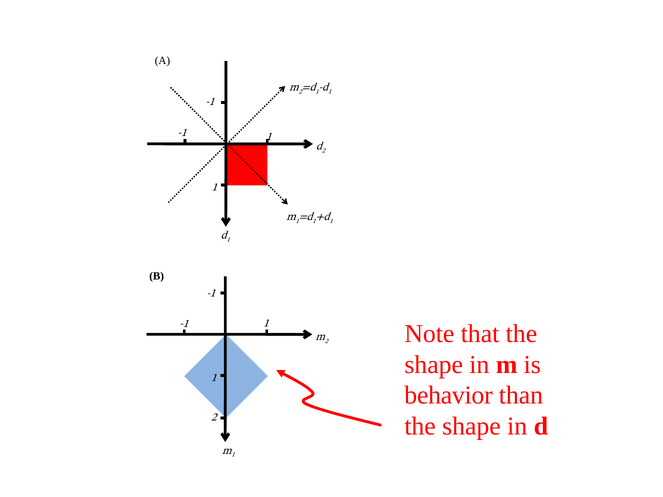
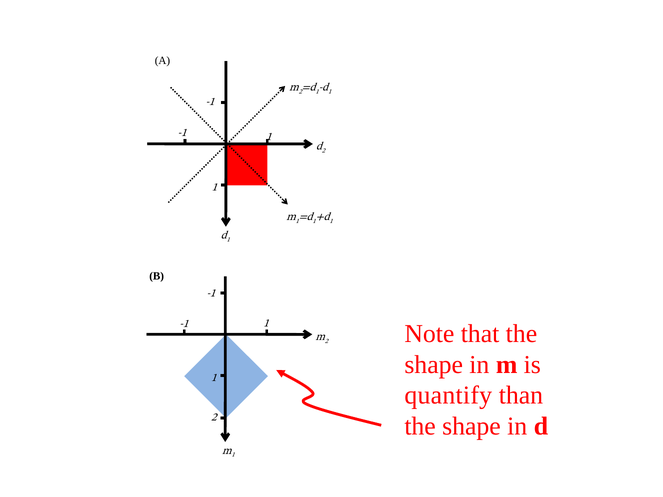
behavior: behavior -> quantify (448, 396)
